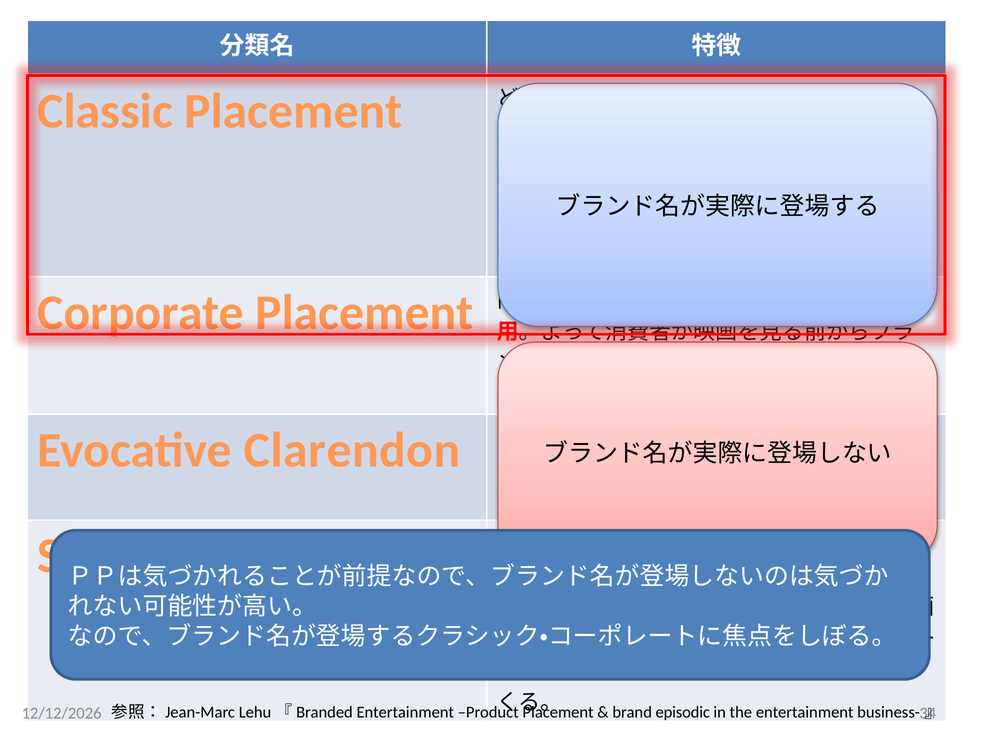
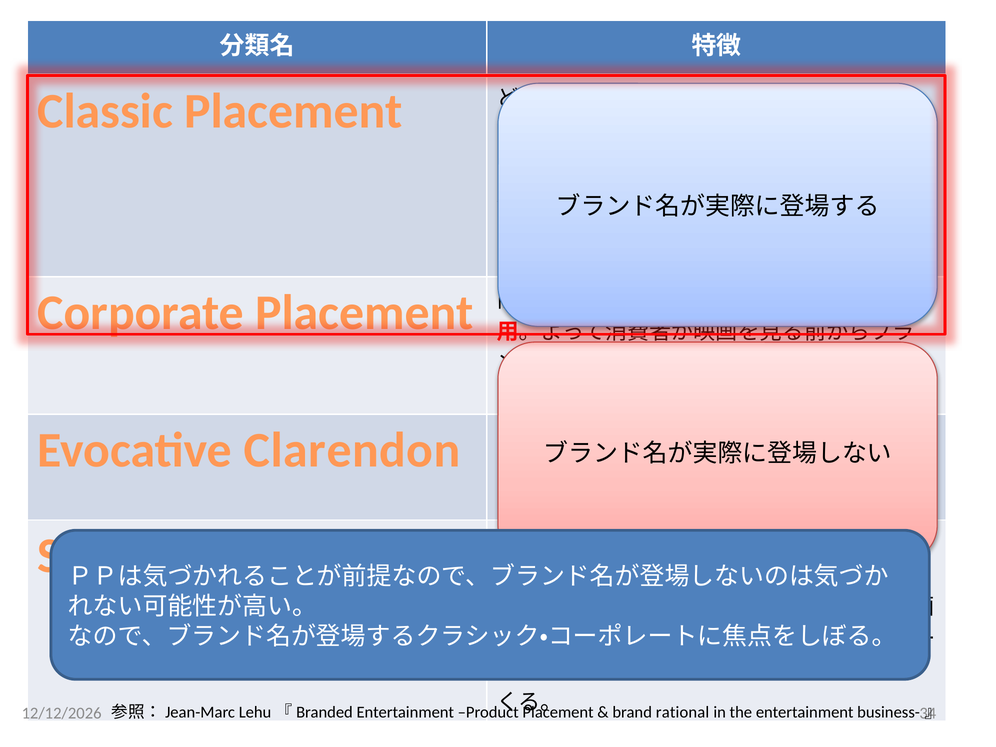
episodic: episodic -> rational (683, 712)
